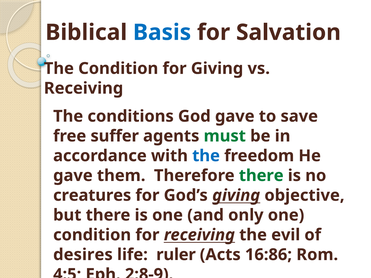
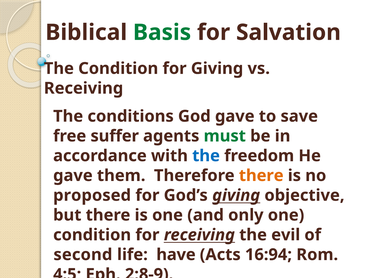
Basis colour: blue -> green (162, 32)
there colour: green -> orange (261, 176)
creatures: creatures -> proposed (92, 196)
desires: desires -> second (83, 255)
ruler: ruler -> have (176, 255)
16:86: 16:86 -> 16:94 (268, 255)
